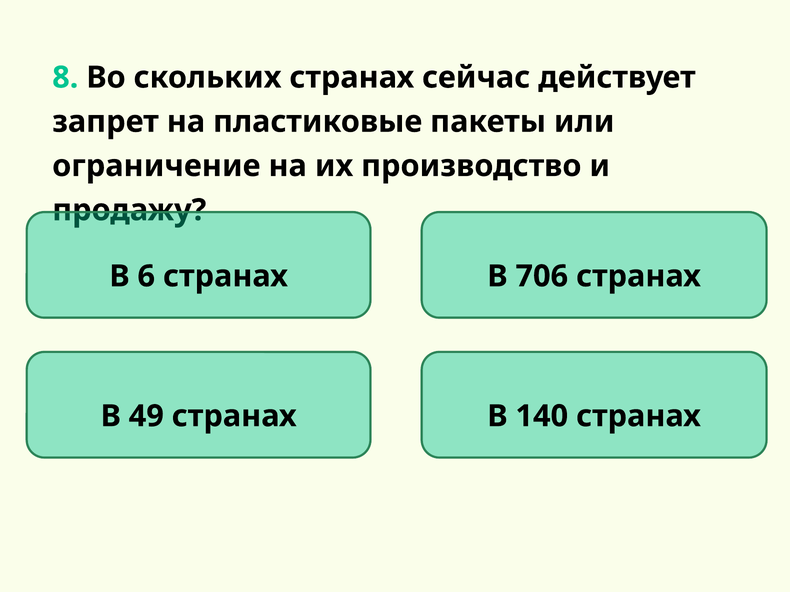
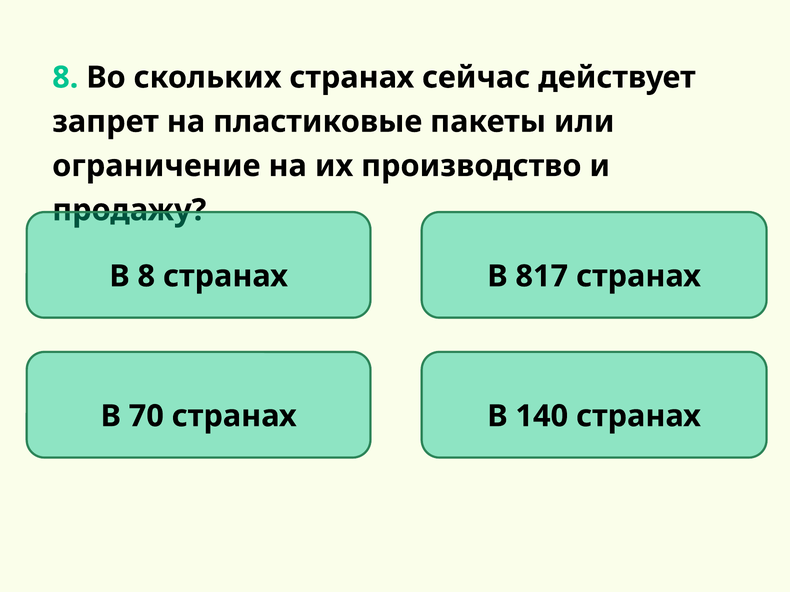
В 6: 6 -> 8 (146, 276)
706: 706 -> 817 (542, 276)
49: 49 -> 70 (146, 416)
